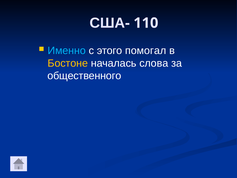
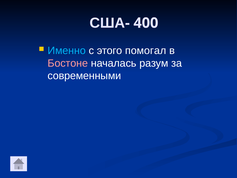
110: 110 -> 400 (146, 23)
Бостоне colour: yellow -> pink (68, 63)
слова: слова -> разум (154, 63)
общественного: общественного -> современными (84, 76)
